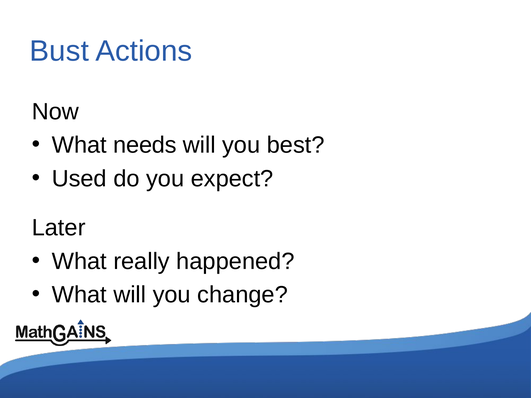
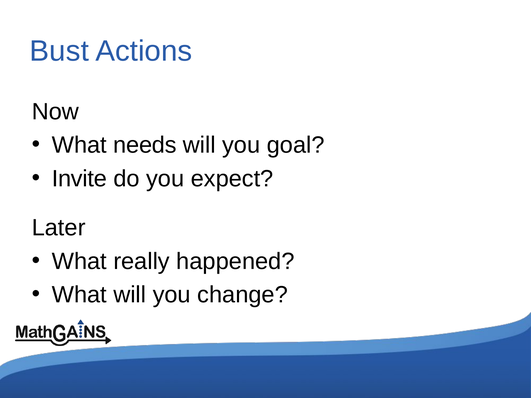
best: best -> goal (296, 145)
Used: Used -> Invite (79, 179)
